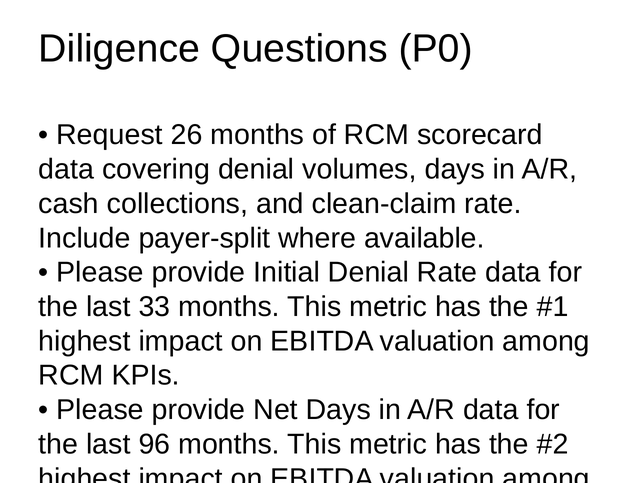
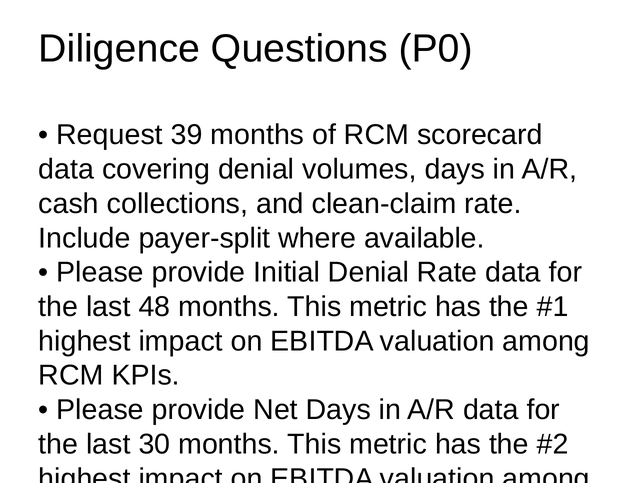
26: 26 -> 39 (187, 135)
33: 33 -> 48 (154, 306)
96: 96 -> 30 (154, 444)
